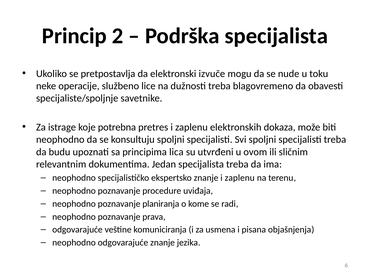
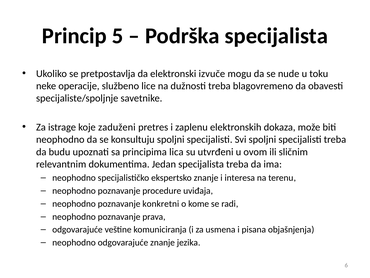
2: 2 -> 5 (118, 36)
potrebna: potrebna -> zaduženi (117, 127)
znanje i zaplenu: zaplenu -> interesa (240, 177)
planiranja: planiranja -> konkretni (161, 203)
